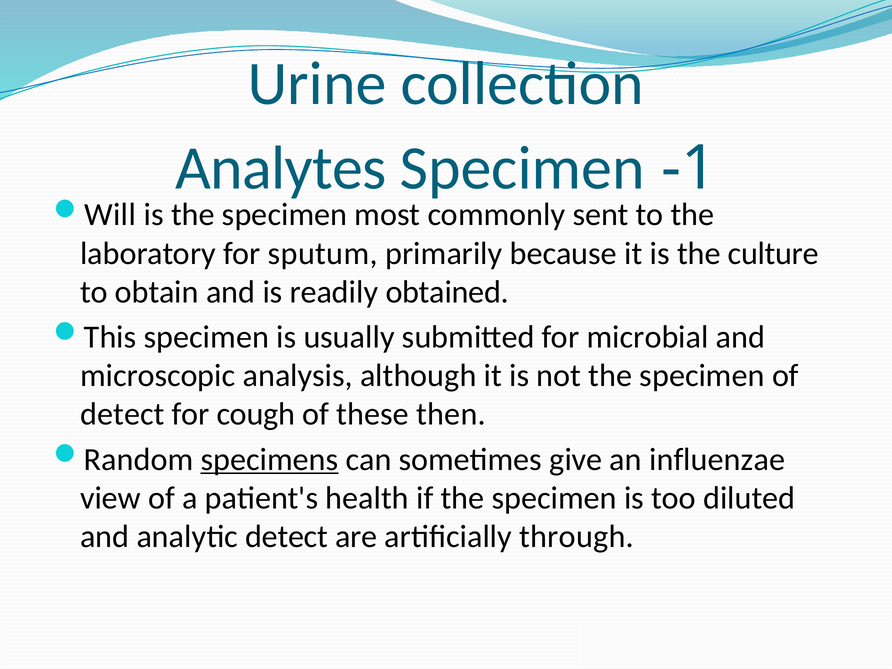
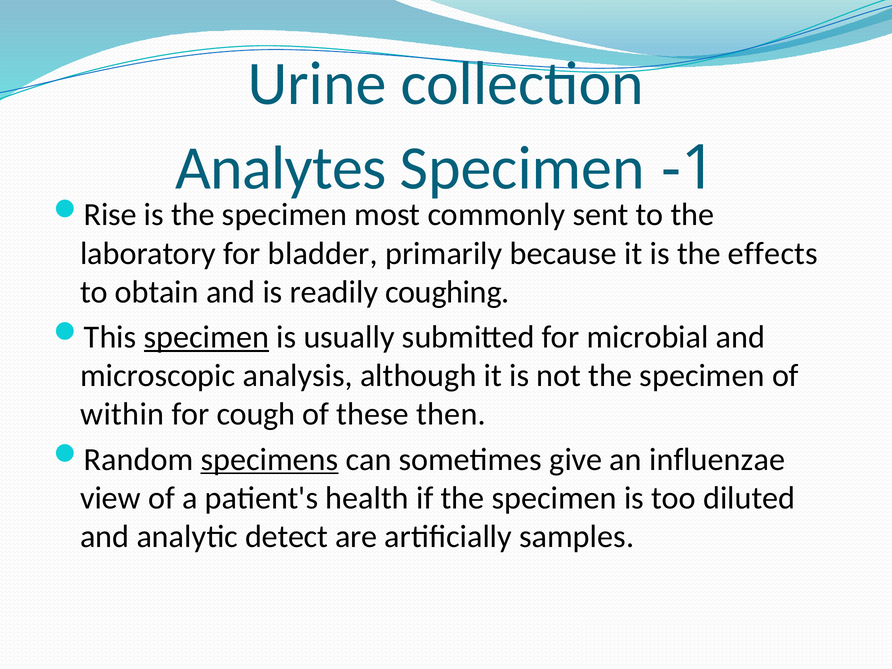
Will: Will -> Rise (110, 215)
sputum: sputum -> bladder (323, 253)
culture: culture -> effects (773, 253)
obtained: obtained -> coughing (447, 292)
specimen underline: none -> present (206, 337)
detect: detect -> within (122, 414)
through: through -> samples (577, 537)
